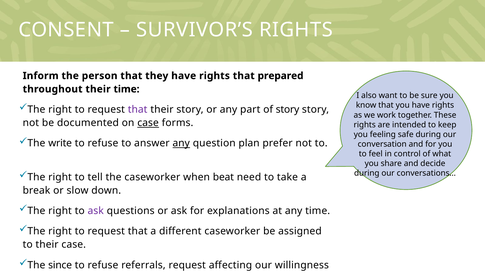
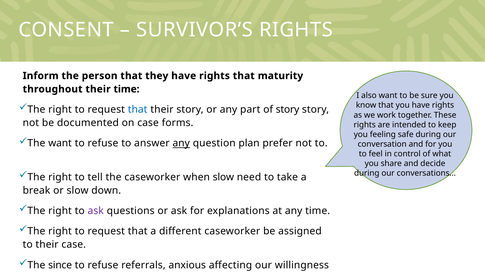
prepared: prepared -> maturity (280, 76)
that colour: purple -> blue (138, 109)
case underline: present -> none (148, 123)
The write: write -> want (60, 143)
when beat: beat -> slow (223, 177)
referrals request: request -> anxious (187, 265)
